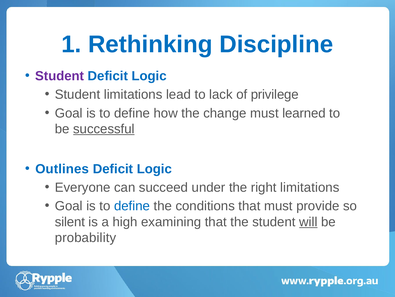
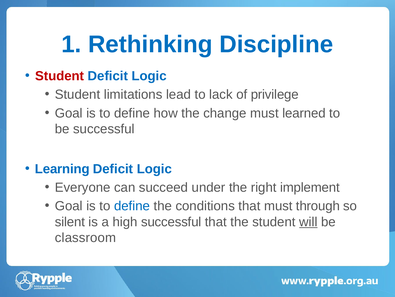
Student colour: purple -> red (60, 76)
successful underline: present -> none (104, 129)
Outlines: Outlines -> Learning (62, 168)
right limitations: limitations -> implement (310, 187)
provide: provide -> through (318, 206)
high examining: examining -> successful (171, 221)
probability: probability -> classroom (86, 237)
